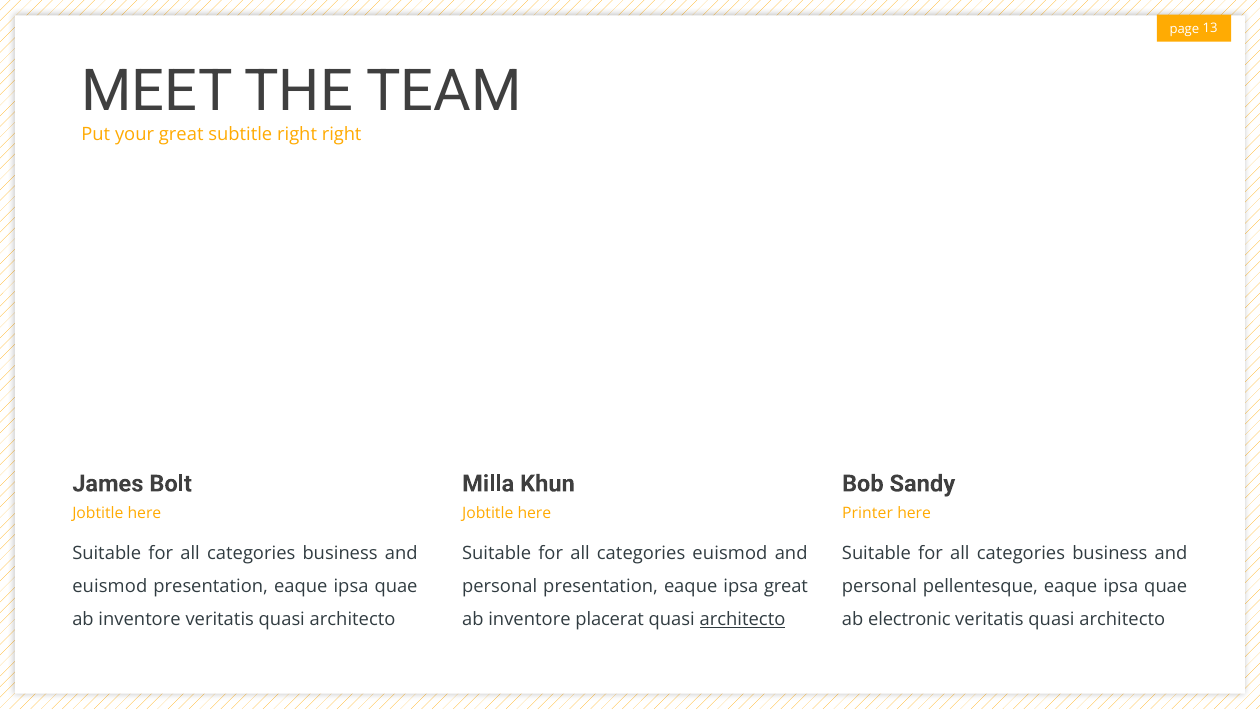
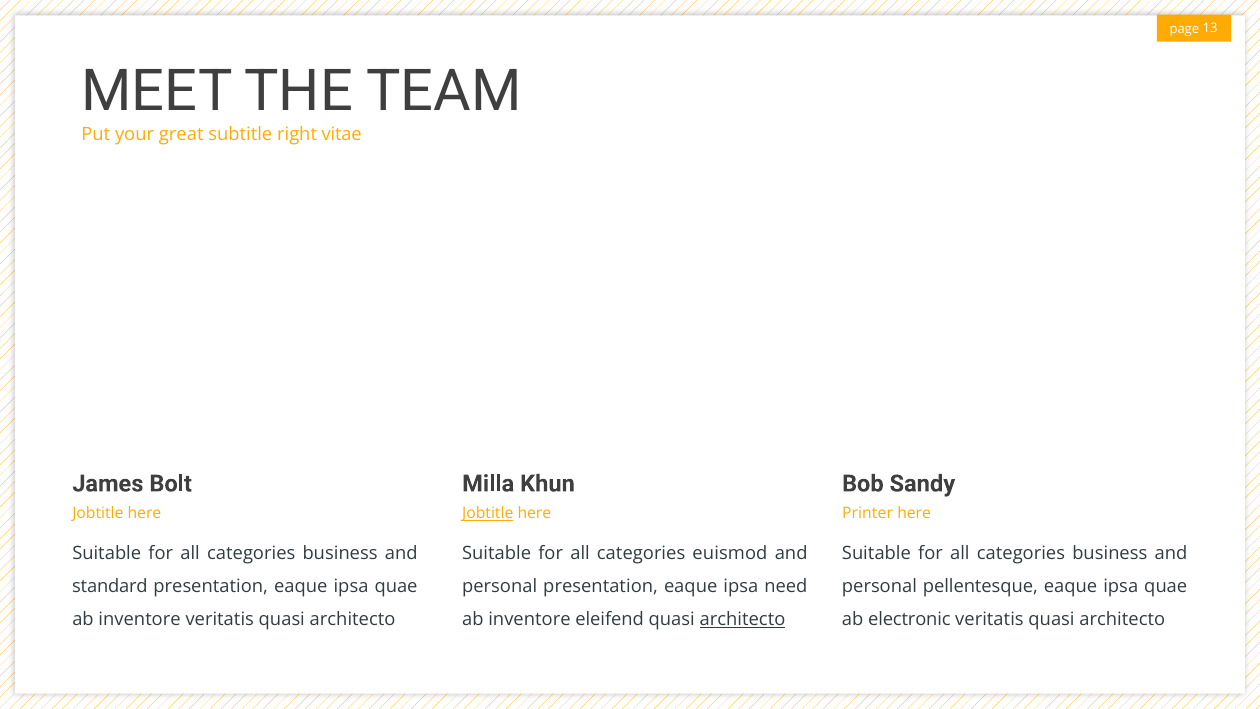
right right: right -> vitae (342, 134)
Jobtitle underline: none -> present (488, 514)
euismod: euismod -> standard (110, 587)
ipsa great: great -> need (786, 587)
placerat: placerat -> eleifend (610, 620)
